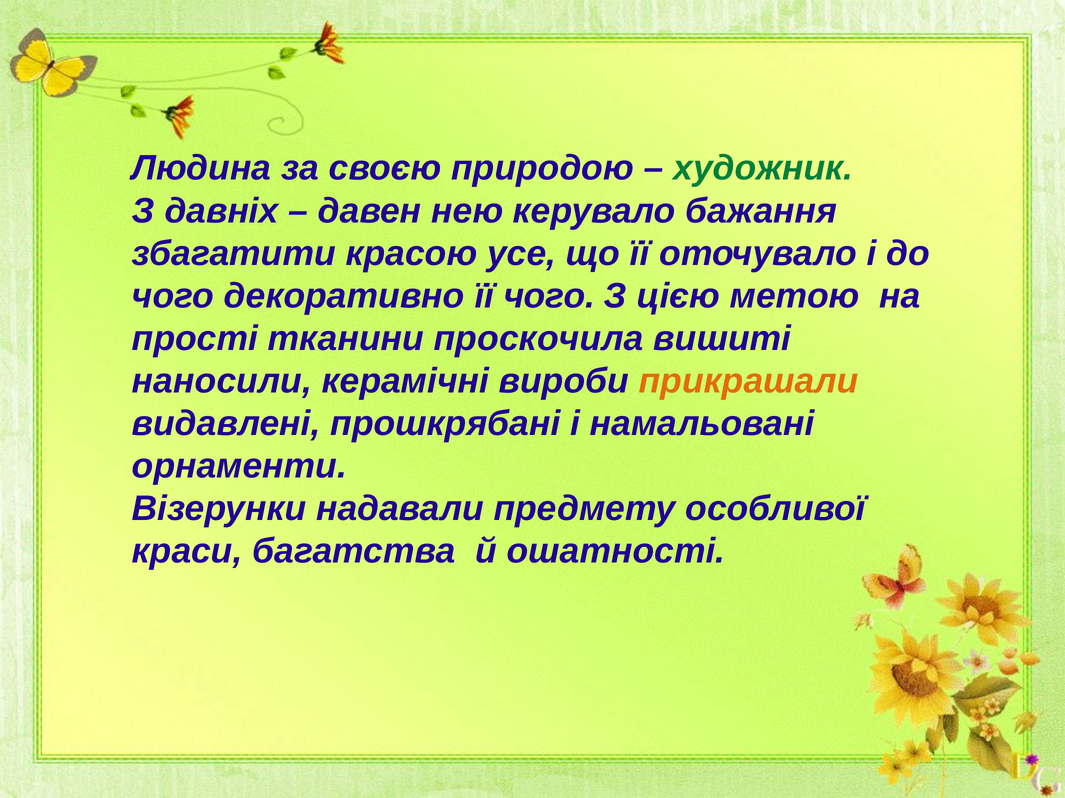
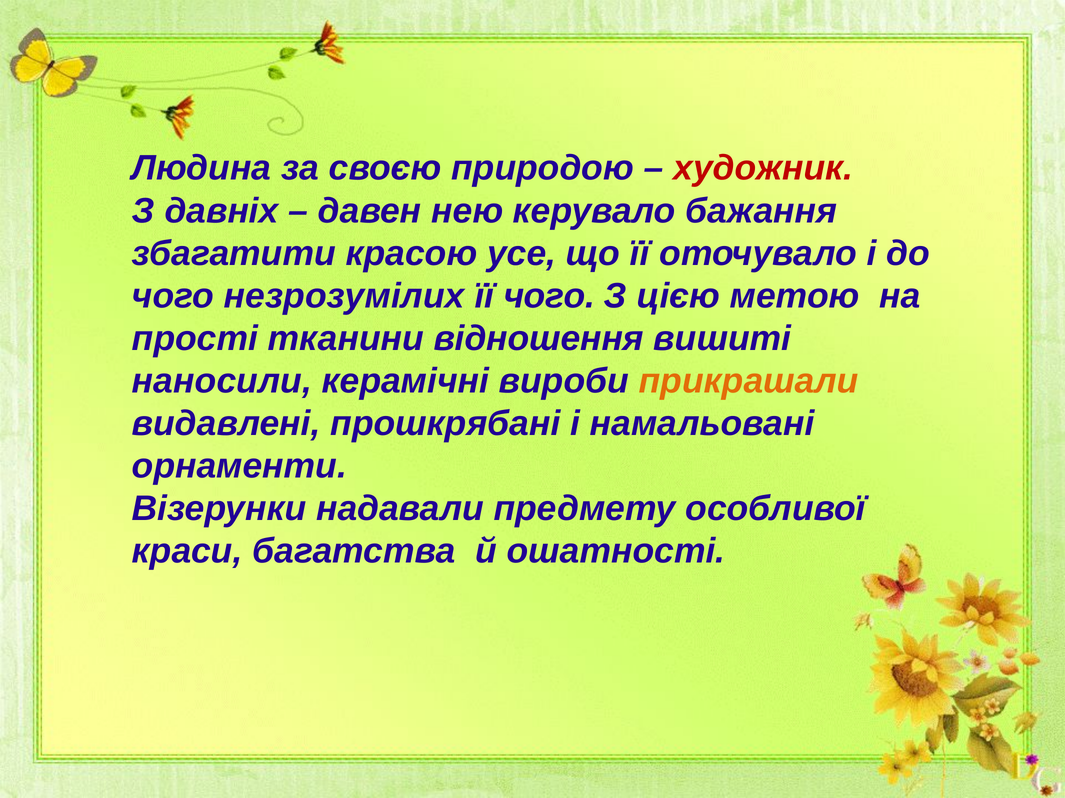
художник colour: green -> red (763, 168)
декоративно: декоративно -> незрозумілих (344, 296)
проскочила: проскочила -> відношення (539, 339)
